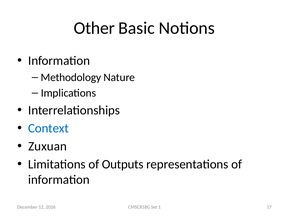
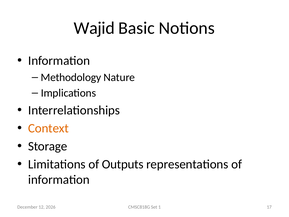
Other: Other -> Wajid (94, 28)
Context colour: blue -> orange (48, 128)
Zuxuan: Zuxuan -> Storage (48, 146)
